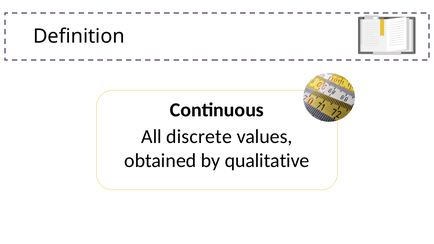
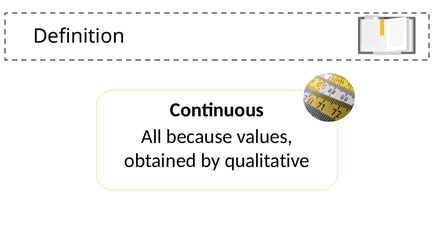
discrete: discrete -> because (199, 137)
